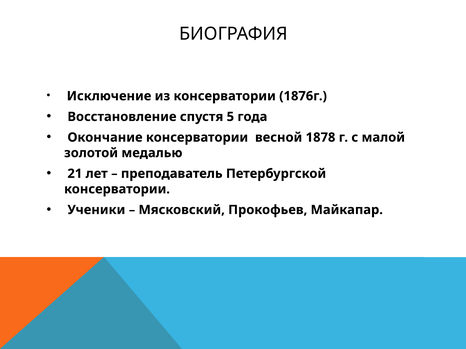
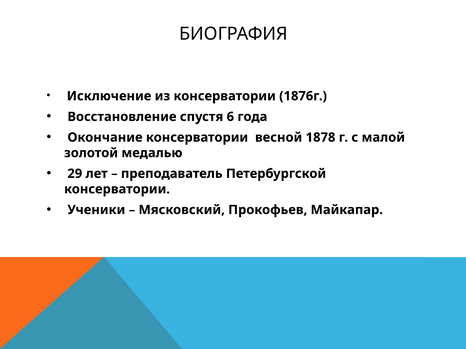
5: 5 -> 6 (230, 117)
21: 21 -> 29 (75, 174)
